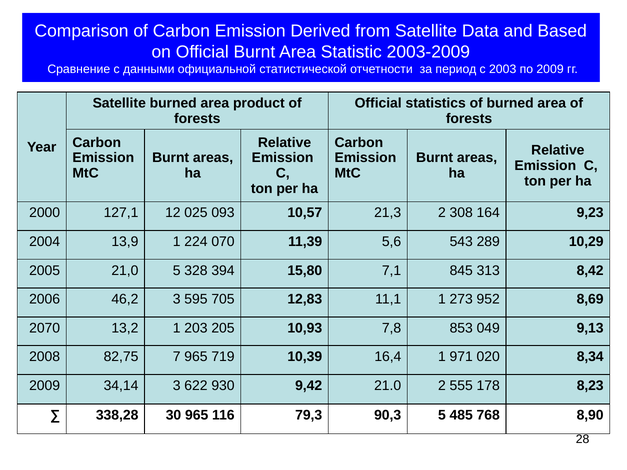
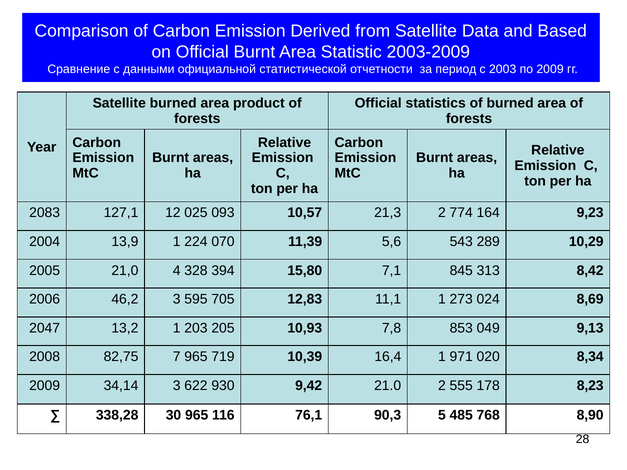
2000: 2000 -> 2083 (45, 213)
308: 308 -> 774 (461, 213)
21,0 5: 5 -> 4 (177, 271)
952: 952 -> 024 (488, 299)
2070: 2070 -> 2047 (45, 328)
79,3: 79,3 -> 76,1 (309, 415)
